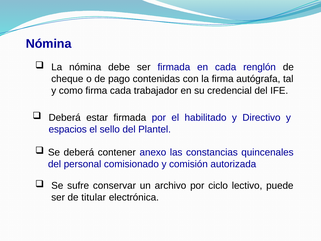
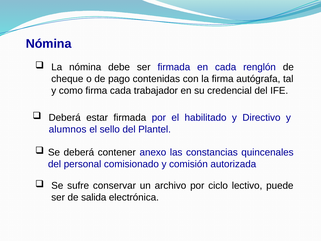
espacios: espacios -> alumnos (68, 129)
titular: titular -> salida (94, 197)
